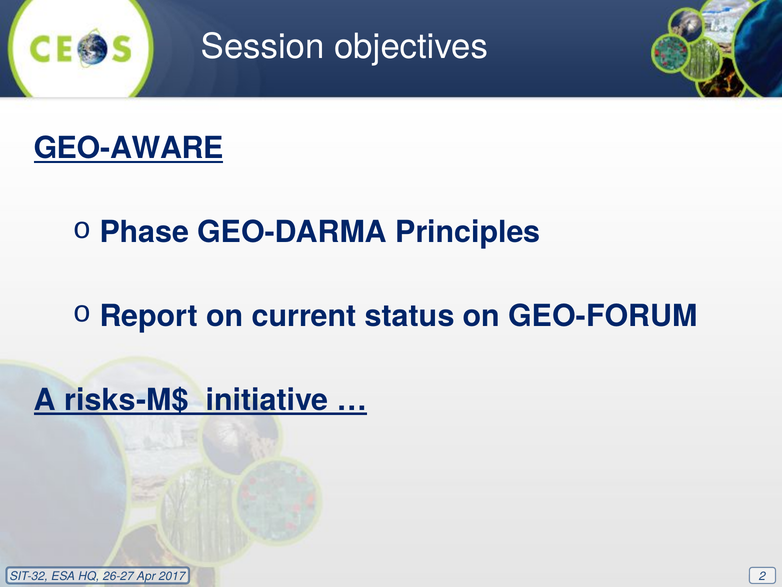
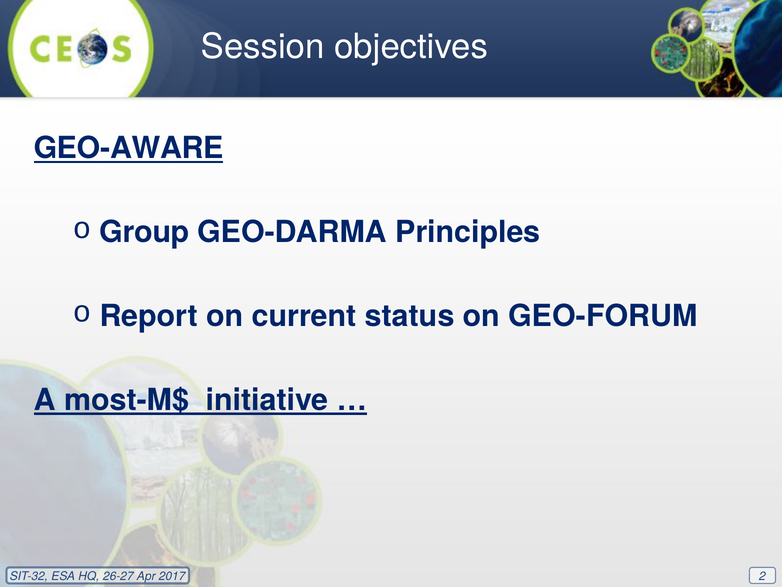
Phase: Phase -> Group (144, 232)
risks-M$: risks-M$ -> most-M$ (127, 400)
